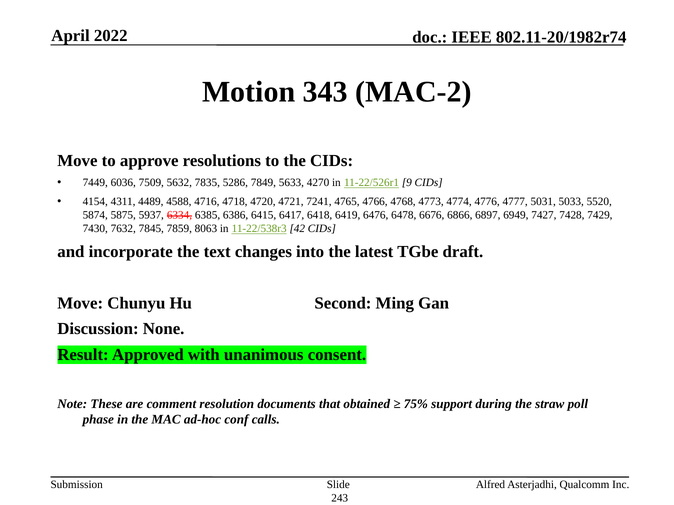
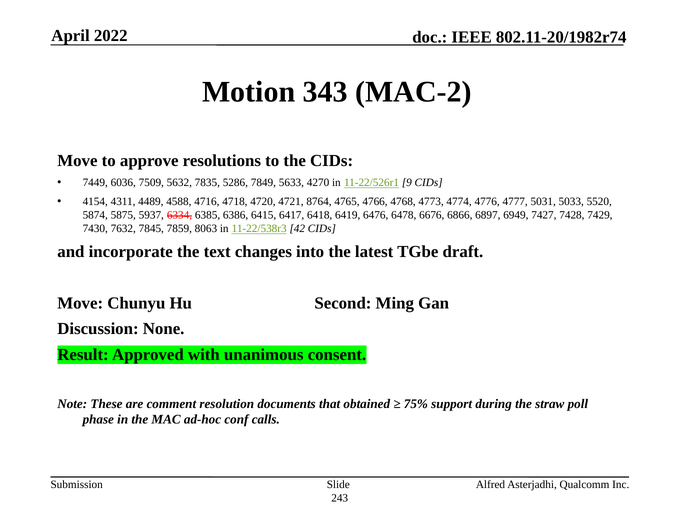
7241: 7241 -> 8764 (319, 202)
